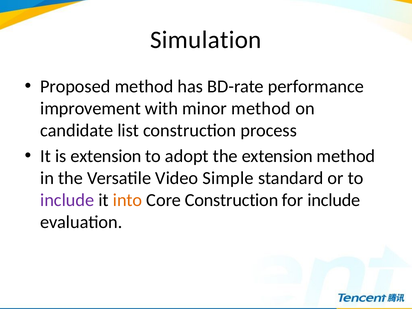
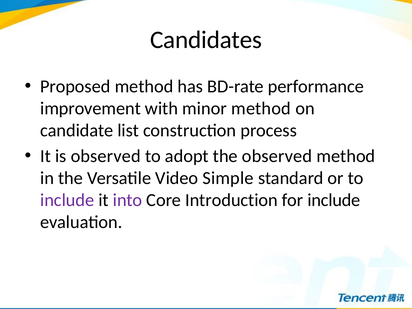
Simulation: Simulation -> Candidates (206, 40)
is extension: extension -> observed (106, 156)
the extension: extension -> observed (277, 156)
into colour: orange -> purple (128, 200)
Core Construction: Construction -> Introduction (231, 200)
